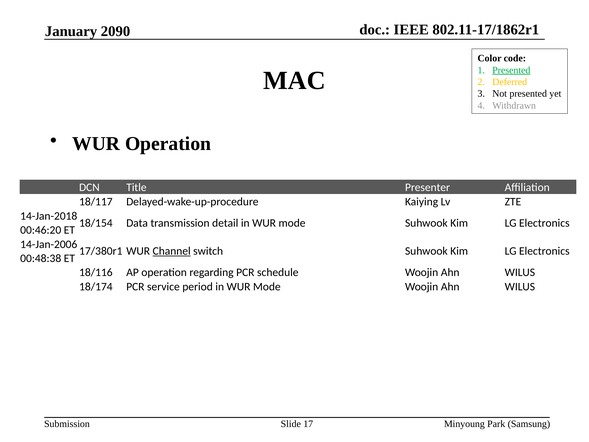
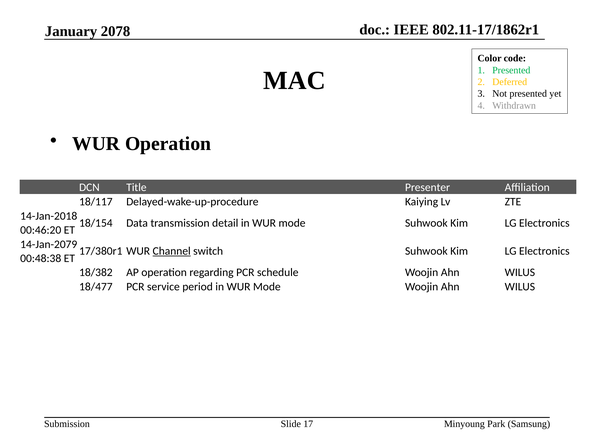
2090: 2090 -> 2078 (116, 31)
Presented underline: present -> none (511, 70)
14-Jan-2006: 14-Jan-2006 -> 14-Jan-2079 (49, 244)
18/116: 18/116 -> 18/382 (96, 272)
18/174: 18/174 -> 18/477 (96, 287)
